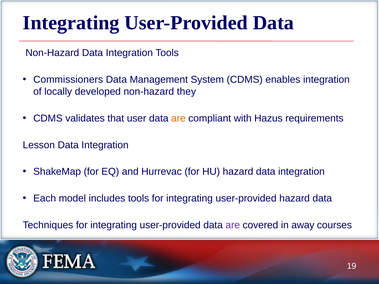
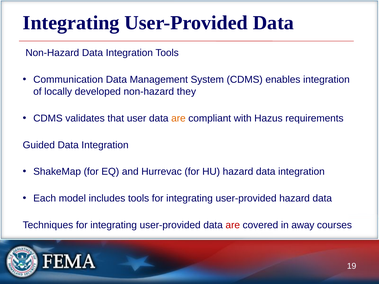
Commissioners: Commissioners -> Communication (68, 80)
Lesson: Lesson -> Guided (39, 145)
are colour: purple -> red (233, 225)
